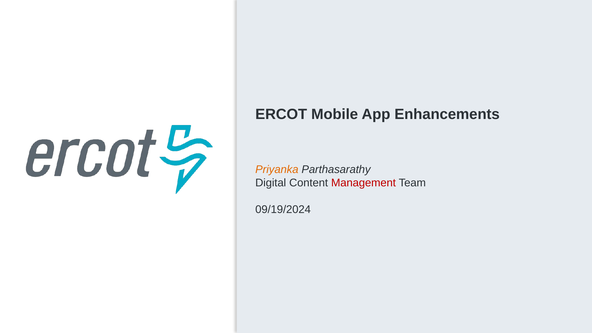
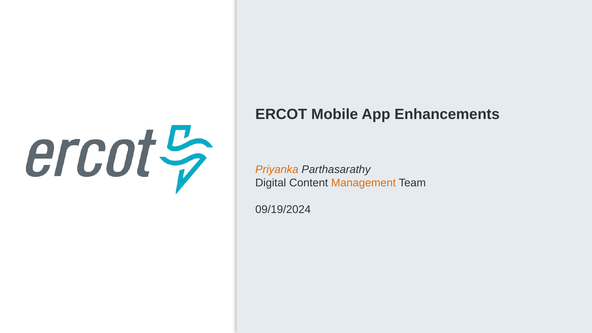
Management colour: red -> orange (363, 183)
